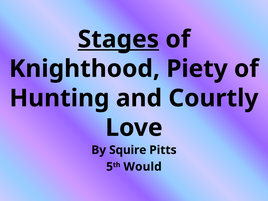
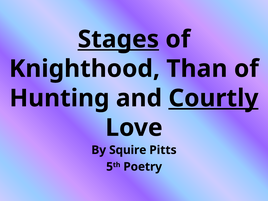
Piety: Piety -> Than (197, 69)
Courtly underline: none -> present (213, 98)
Would: Would -> Poetry (143, 167)
